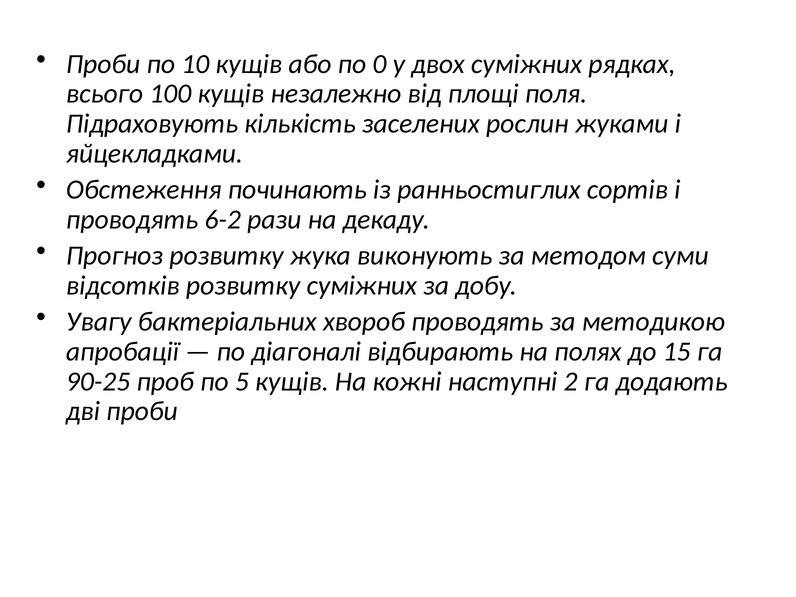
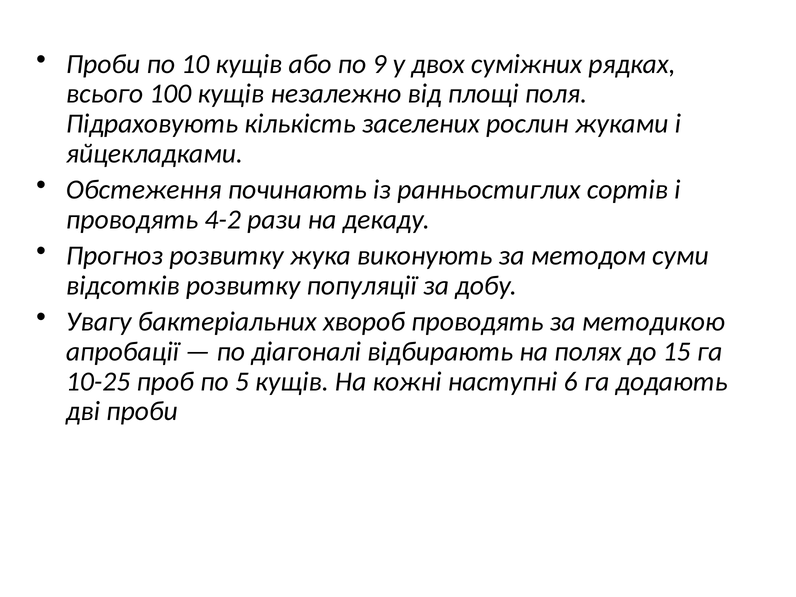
0: 0 -> 9 (379, 64)
6-2: 6-2 -> 4-2 (223, 220)
розвитку суміжних: суміжних -> популяції (362, 286)
90-25: 90-25 -> 10-25 (98, 381)
2: 2 -> 6 (571, 381)
